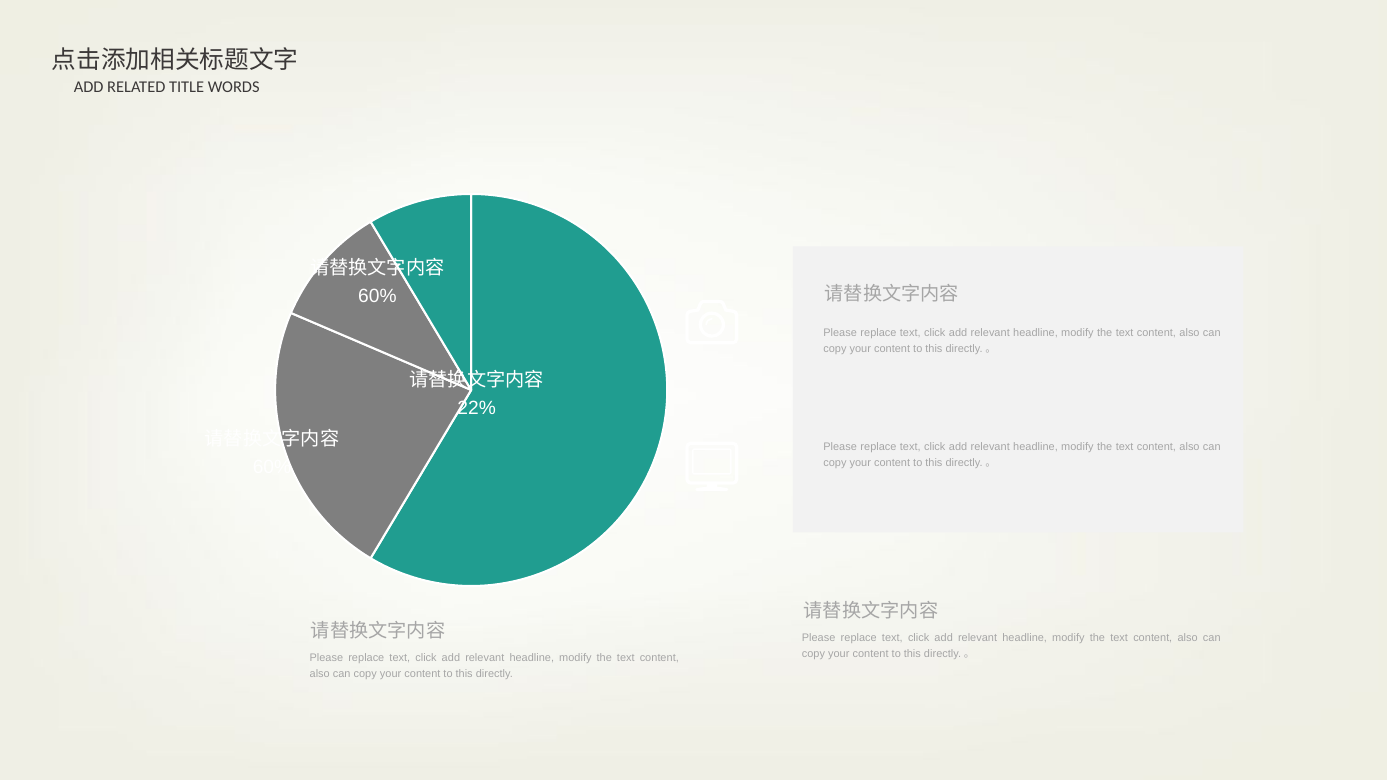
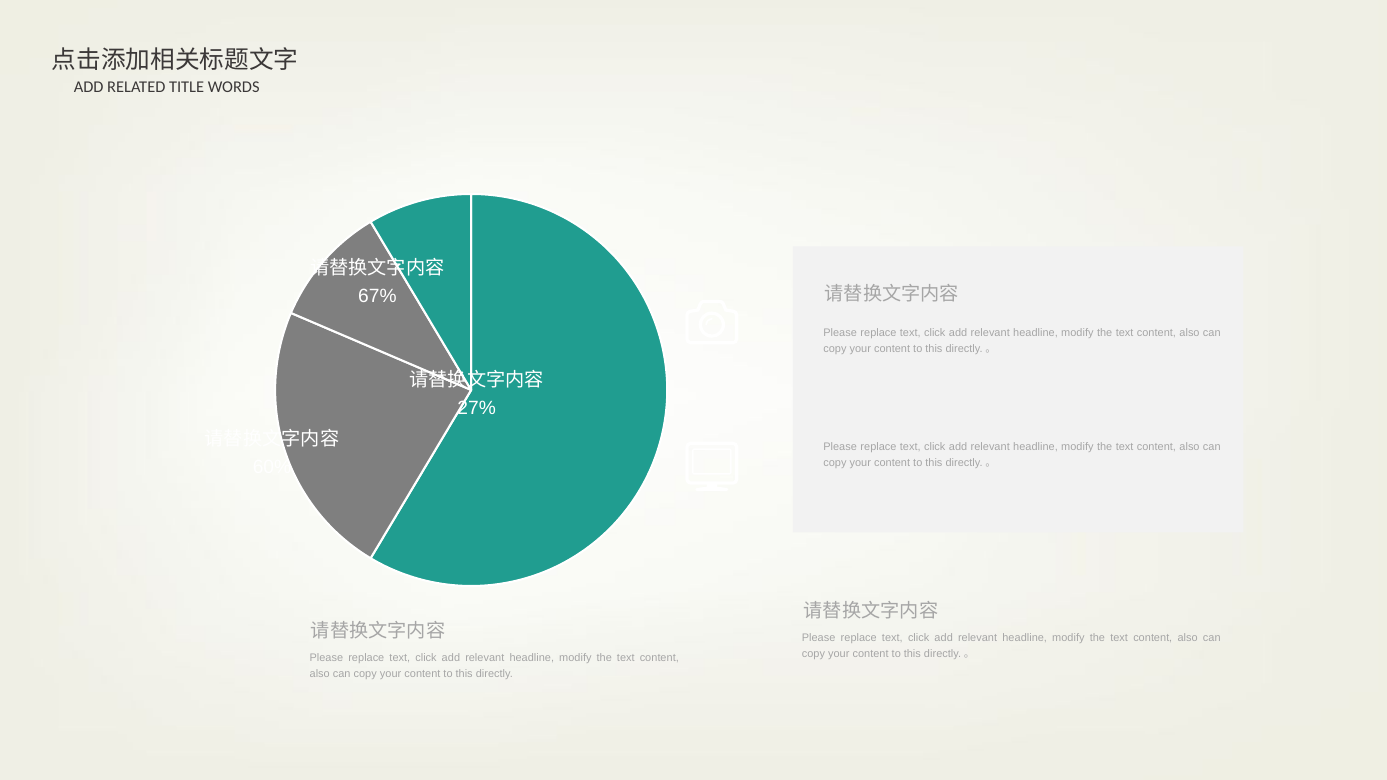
60%: 60% -> 67% (377, 296)
22%: 22% -> 27% (477, 408)
